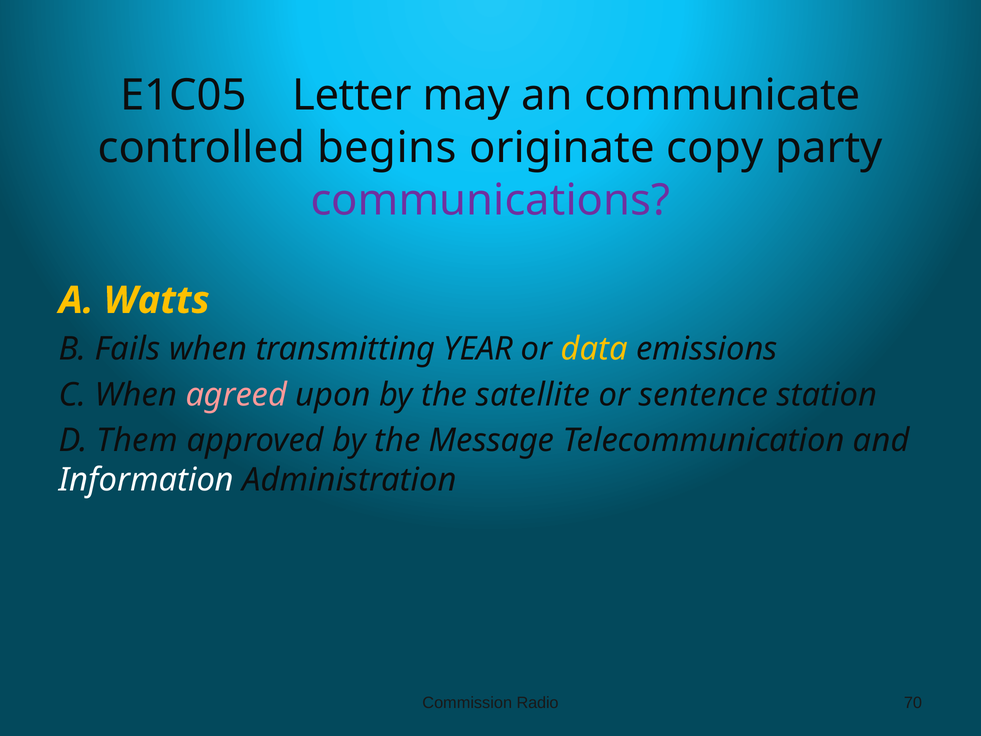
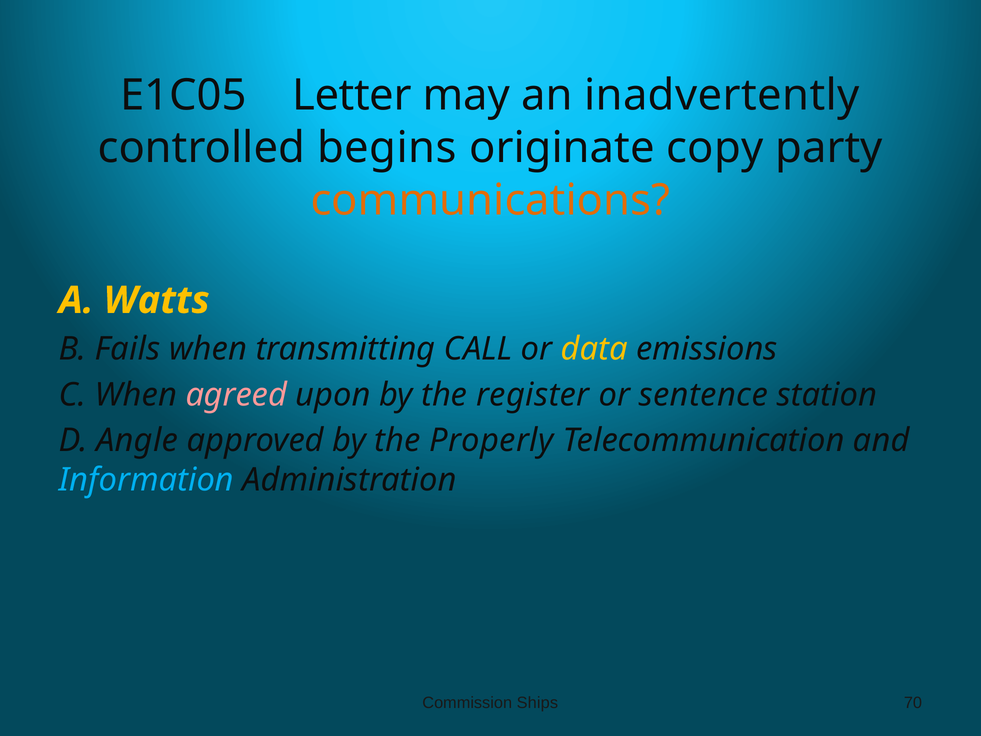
communicate: communicate -> inadvertently (722, 95)
communications colour: purple -> orange (490, 200)
YEAR: YEAR -> CALL (478, 349)
satellite: satellite -> register (533, 395)
Them: Them -> Angle (137, 440)
Message: Message -> Properly (491, 440)
Information colour: white -> light blue (146, 480)
Radio: Radio -> Ships (537, 703)
